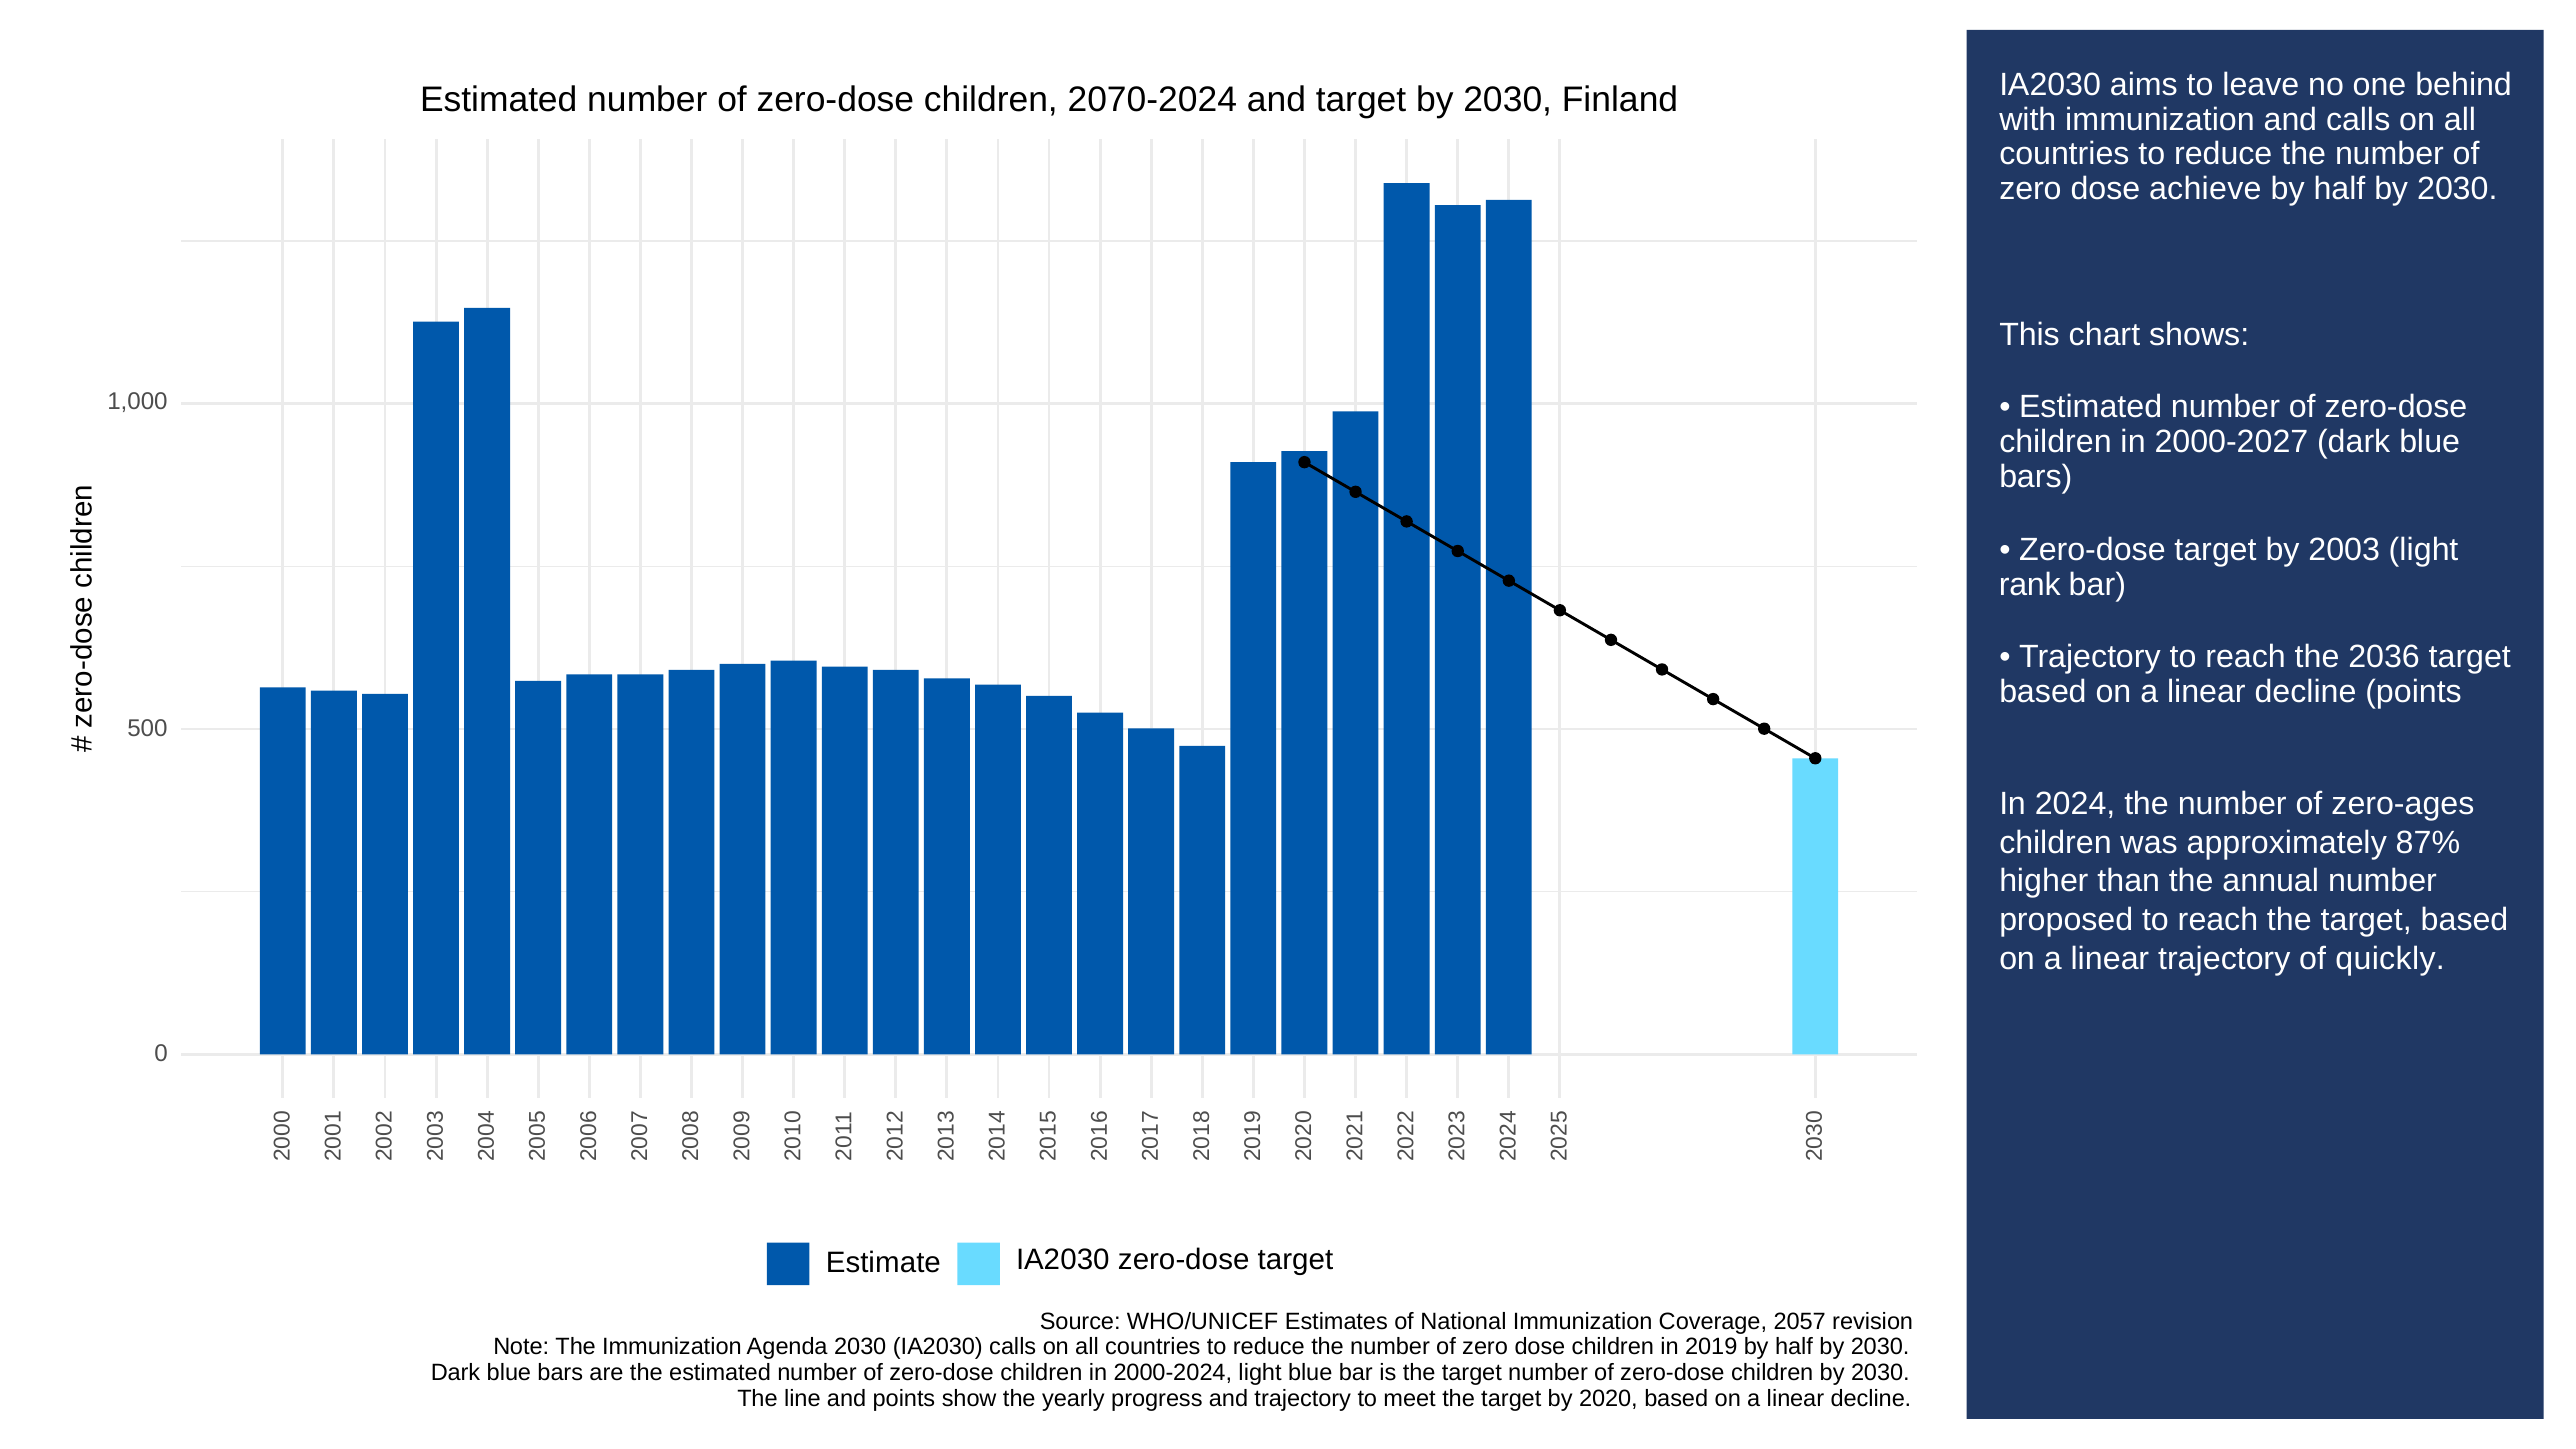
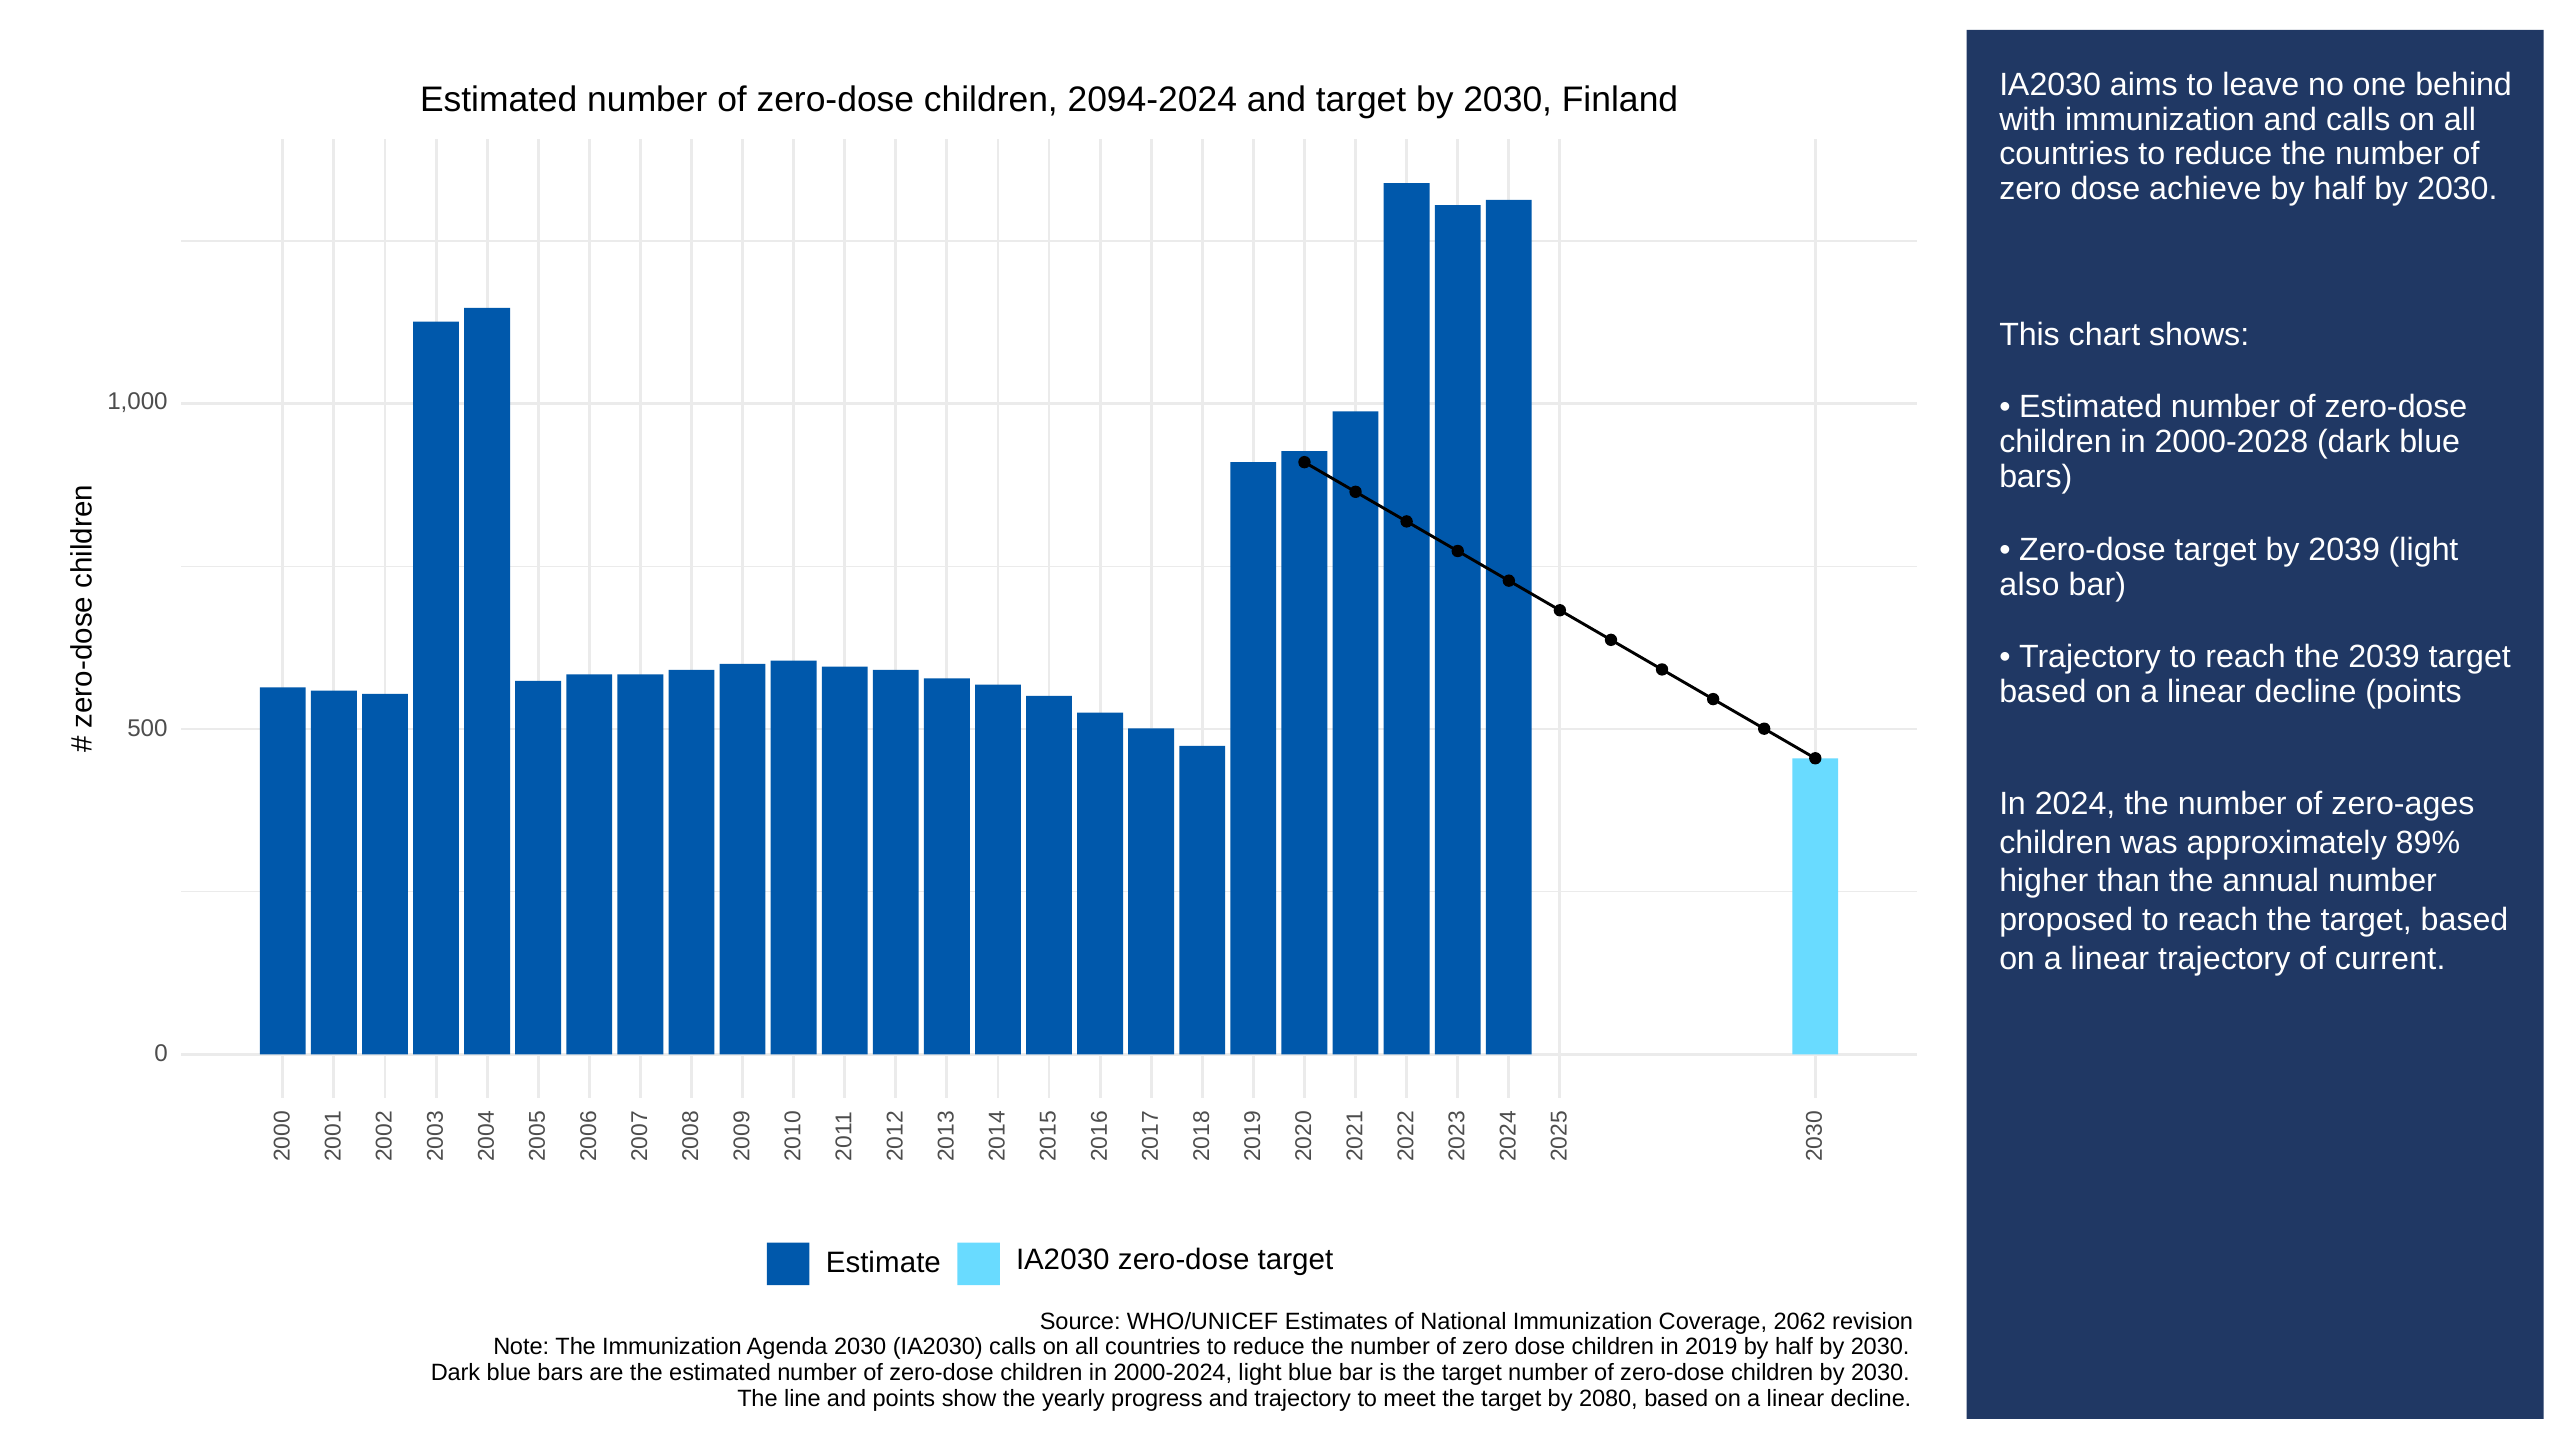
2070-2024: 2070-2024 -> 2094-2024 (1152, 100)
2000-2027: 2000-2027 -> 2000-2028 (2231, 442)
by 2003: 2003 -> 2039 (2344, 550)
rank: rank -> also (2029, 584)
the 2036: 2036 -> 2039 (2384, 657)
87%: 87% -> 89% (2428, 842)
quickly: quickly -> current (2390, 958)
2057: 2057 -> 2062 (1800, 1322)
2020: 2020 -> 2080 (1608, 1398)
